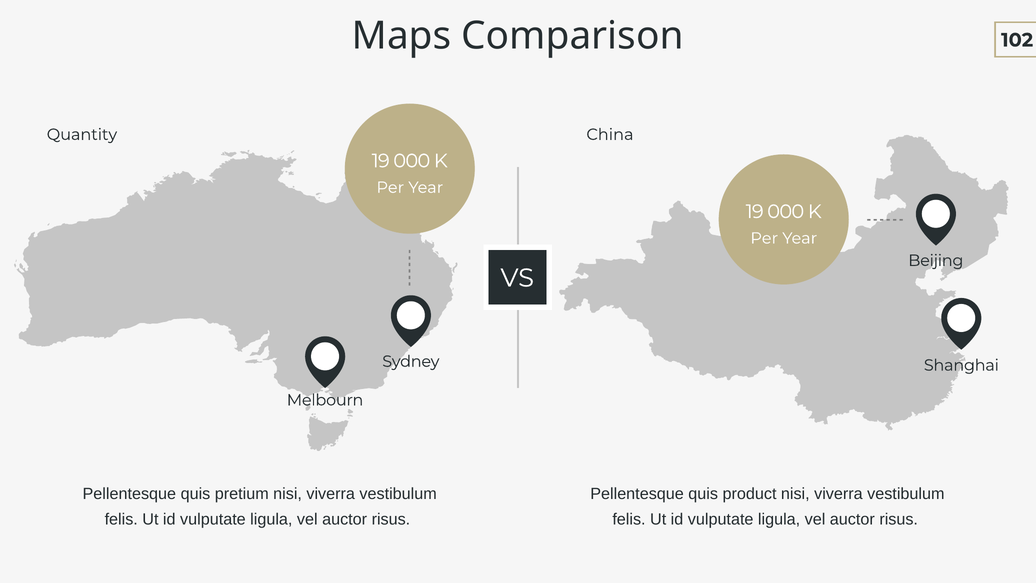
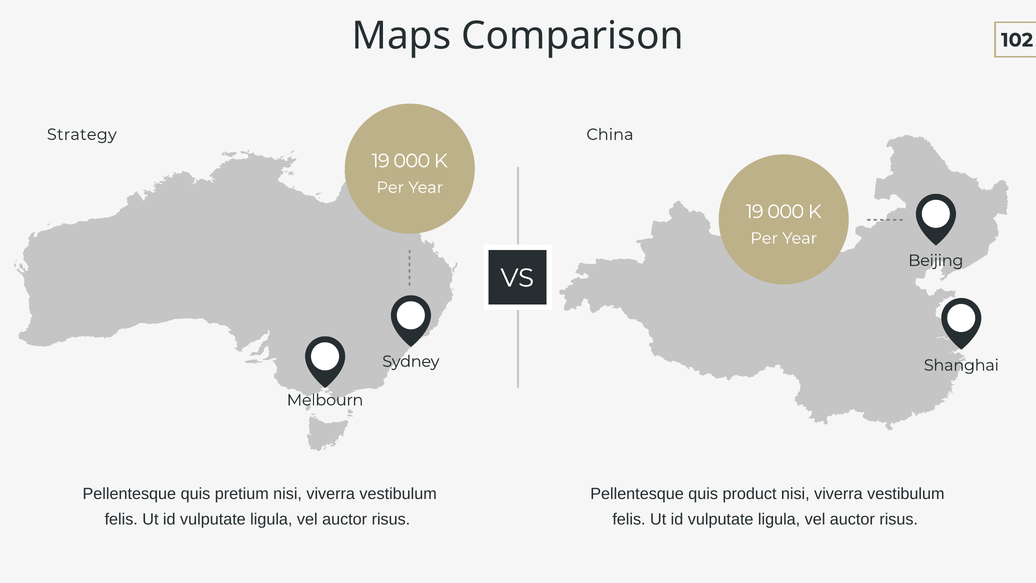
Quantity: Quantity -> Strategy (82, 134)
